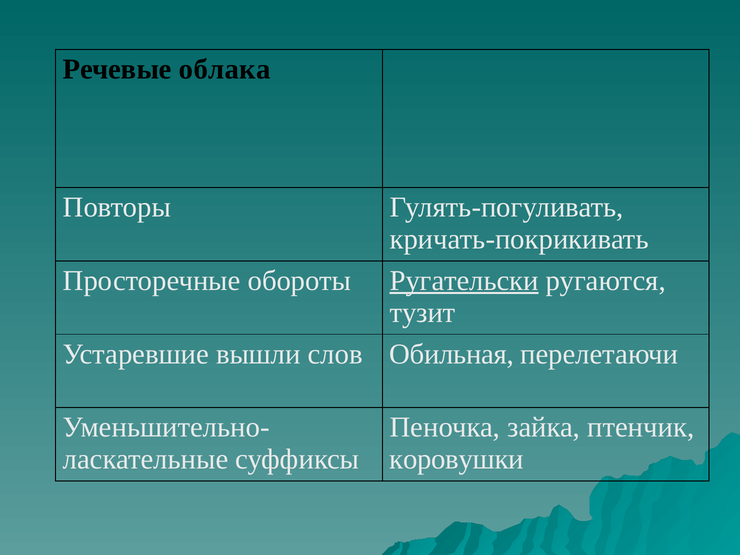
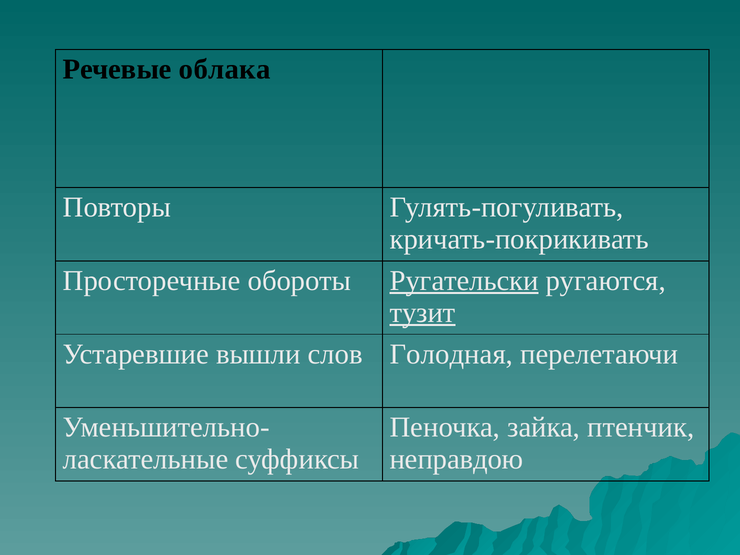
тузит underline: none -> present (423, 313)
Обильная: Обильная -> Голодная (451, 354)
коровушки: коровушки -> неправдою (457, 459)
